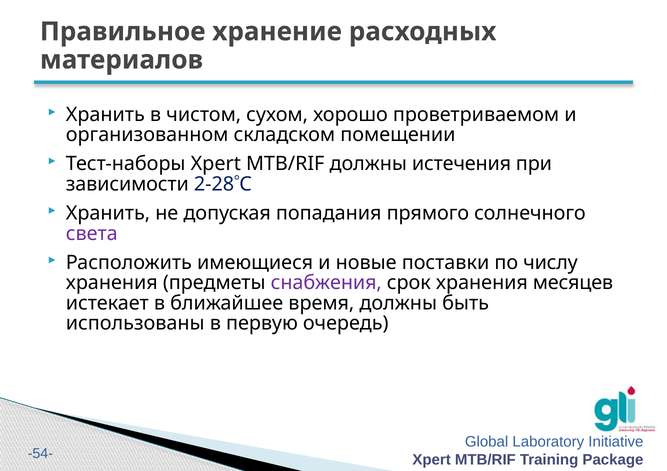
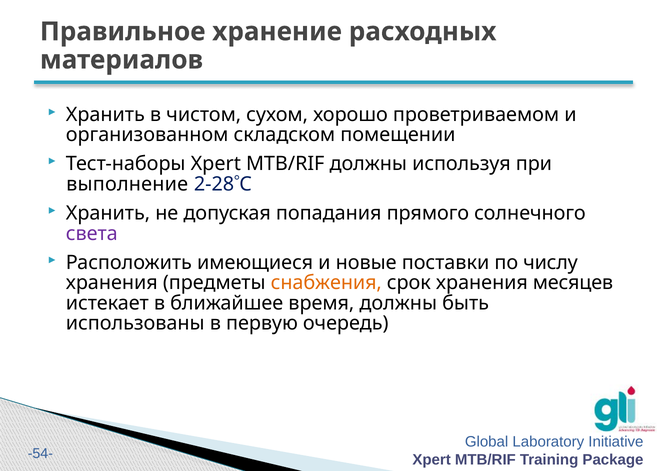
истечения: истечения -> используя (461, 164)
зависимости: зависимости -> выполнение (127, 184)
снабжения colour: purple -> orange (326, 283)
